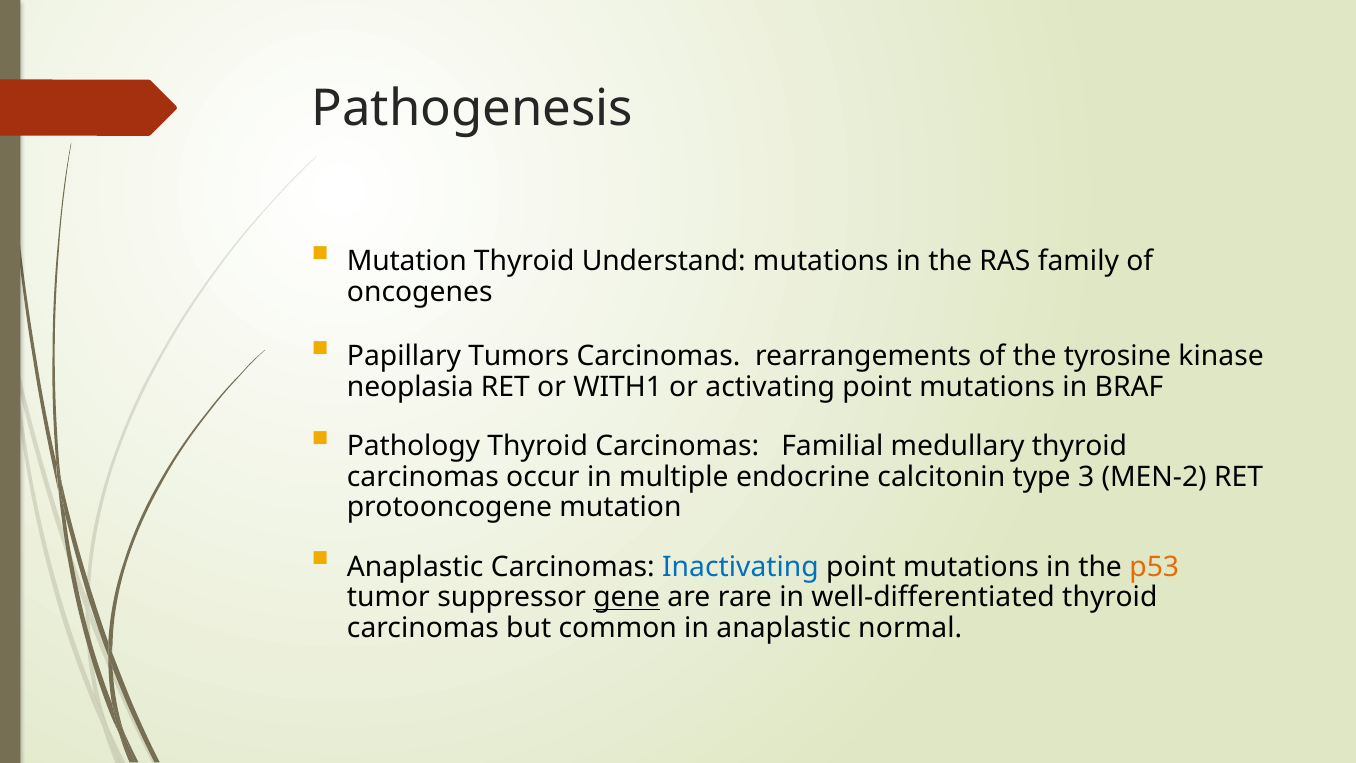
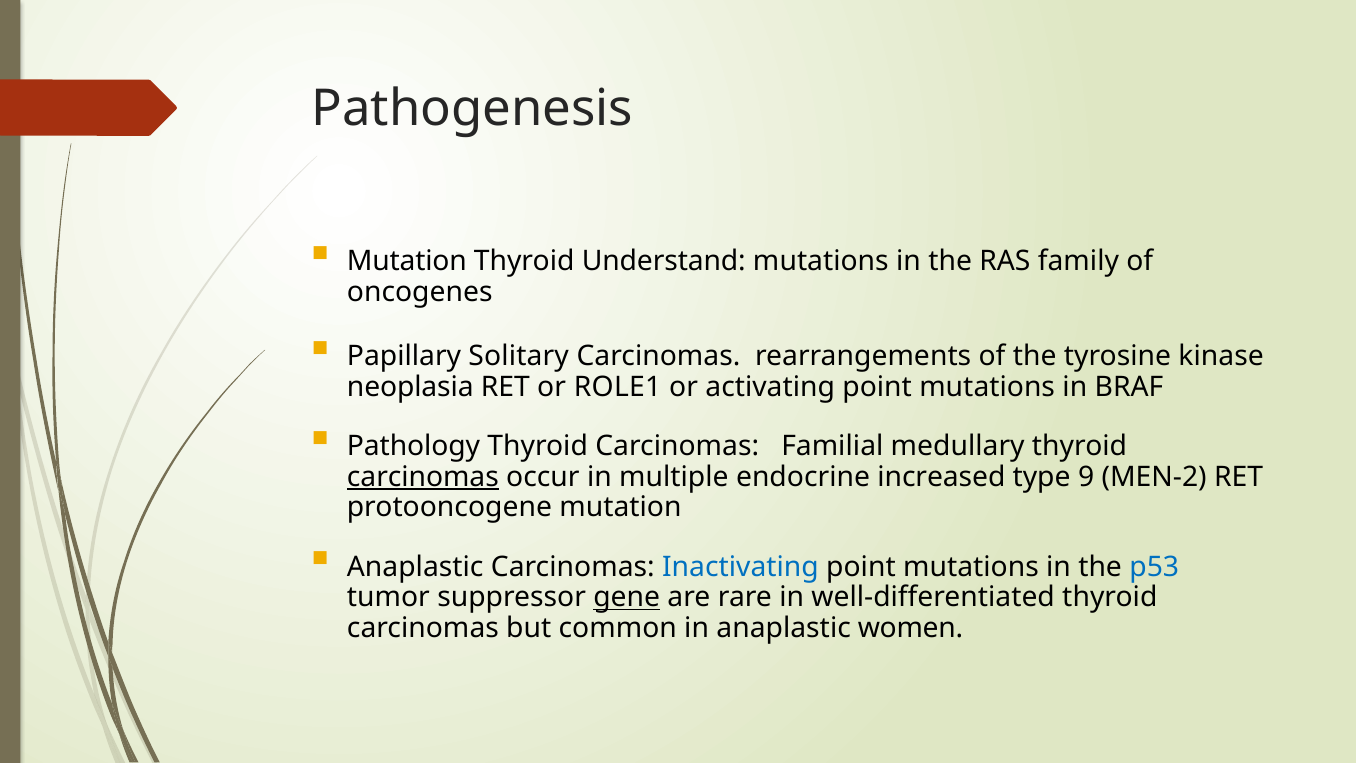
Tumors: Tumors -> Solitary (519, 356)
WITH1: WITH1 -> ROLE1 (618, 387)
carcinomas underline: none -> present (423, 477)
calcitonin: calcitonin -> increased (941, 477)
3: 3 -> 9 (1086, 477)
p53 colour: orange -> blue (1154, 567)
normal: normal -> women (910, 628)
